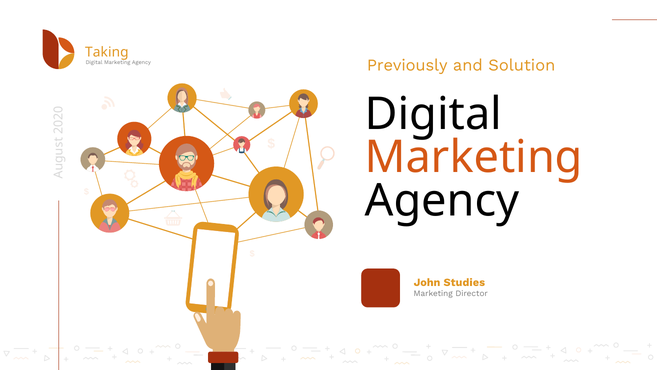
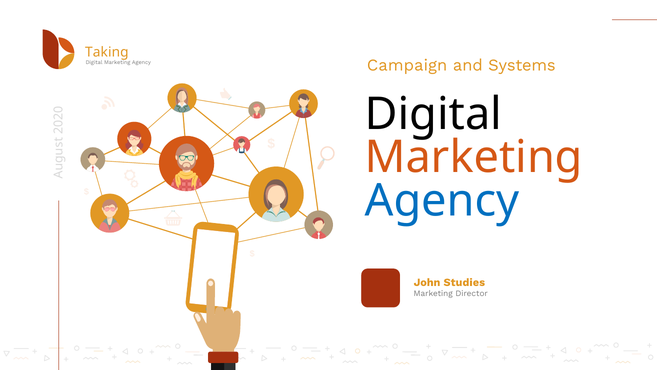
Previously: Previously -> Campaign (407, 65)
Solution: Solution -> Systems (522, 65)
Agency colour: black -> blue (442, 201)
